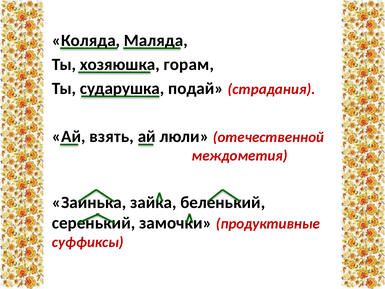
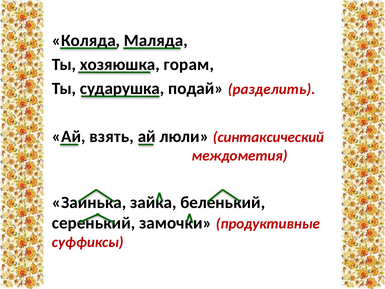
страдания: страдания -> разделить (272, 89)
отечественной: отечественной -> синтаксический (269, 137)
